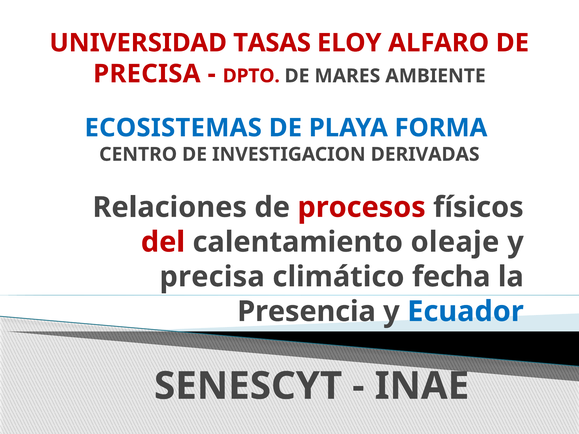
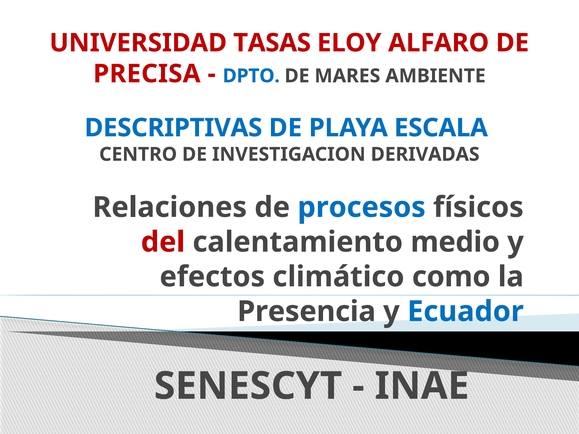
DPTO colour: red -> blue (251, 76)
ECOSISTEMAS: ECOSISTEMAS -> DESCRIPTIVAS (173, 128)
FORMA: FORMA -> ESCALA (441, 128)
procesos colour: red -> blue (362, 207)
oleaje: oleaje -> medio (455, 242)
precisa: precisa -> efectos (212, 277)
fecha: fecha -> como (451, 277)
